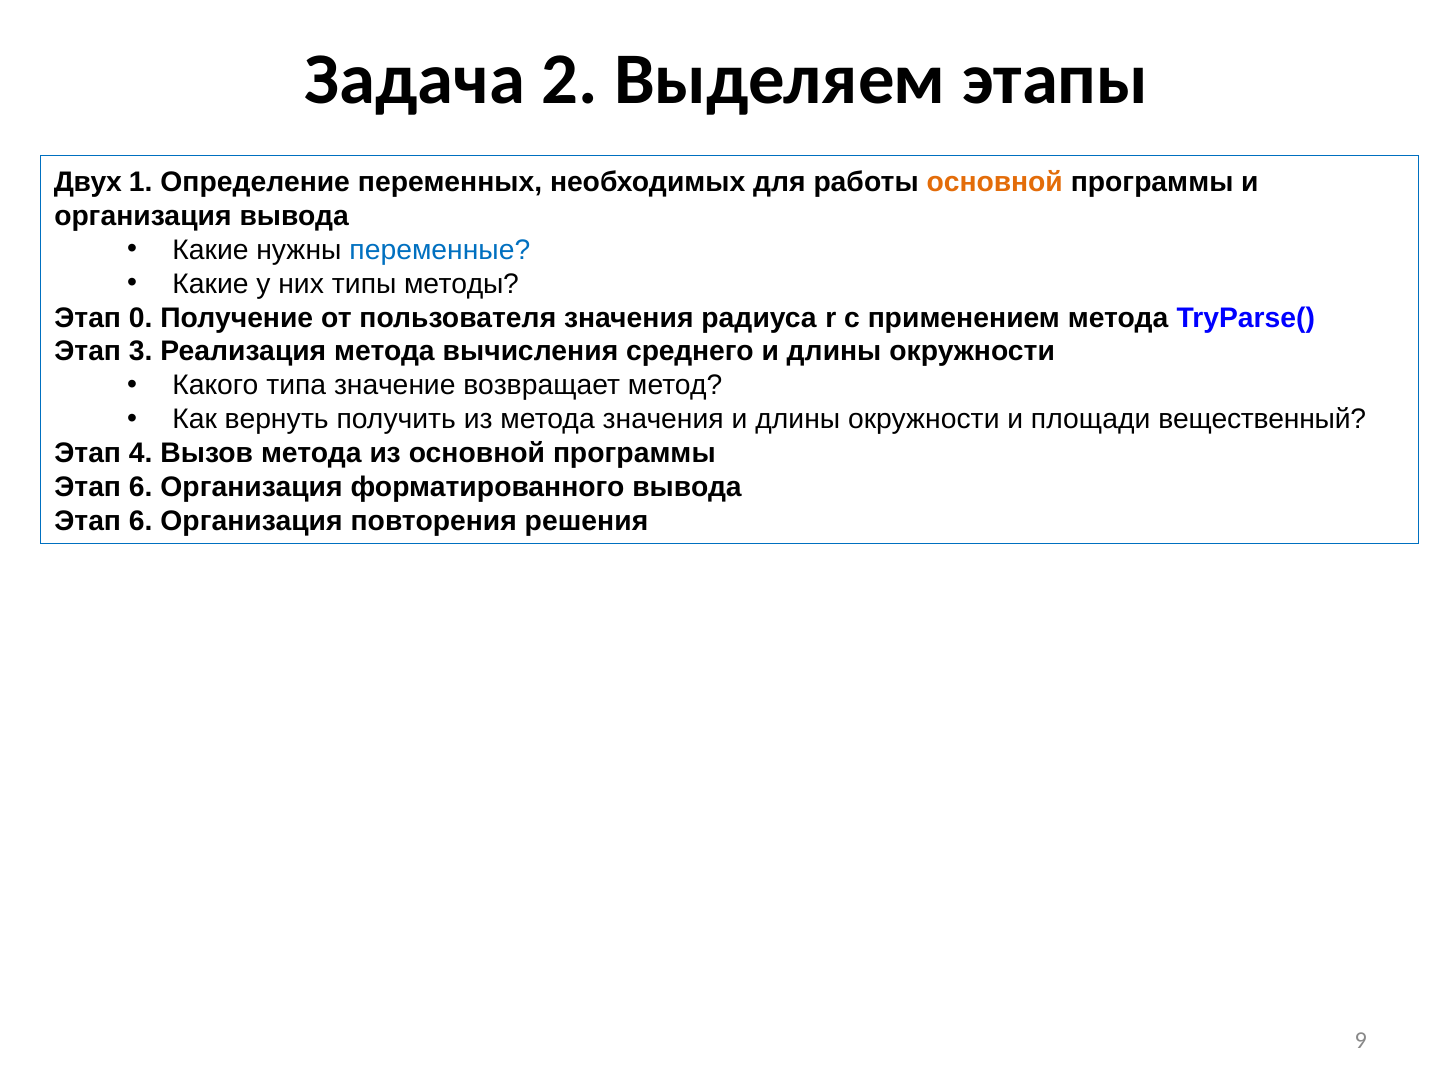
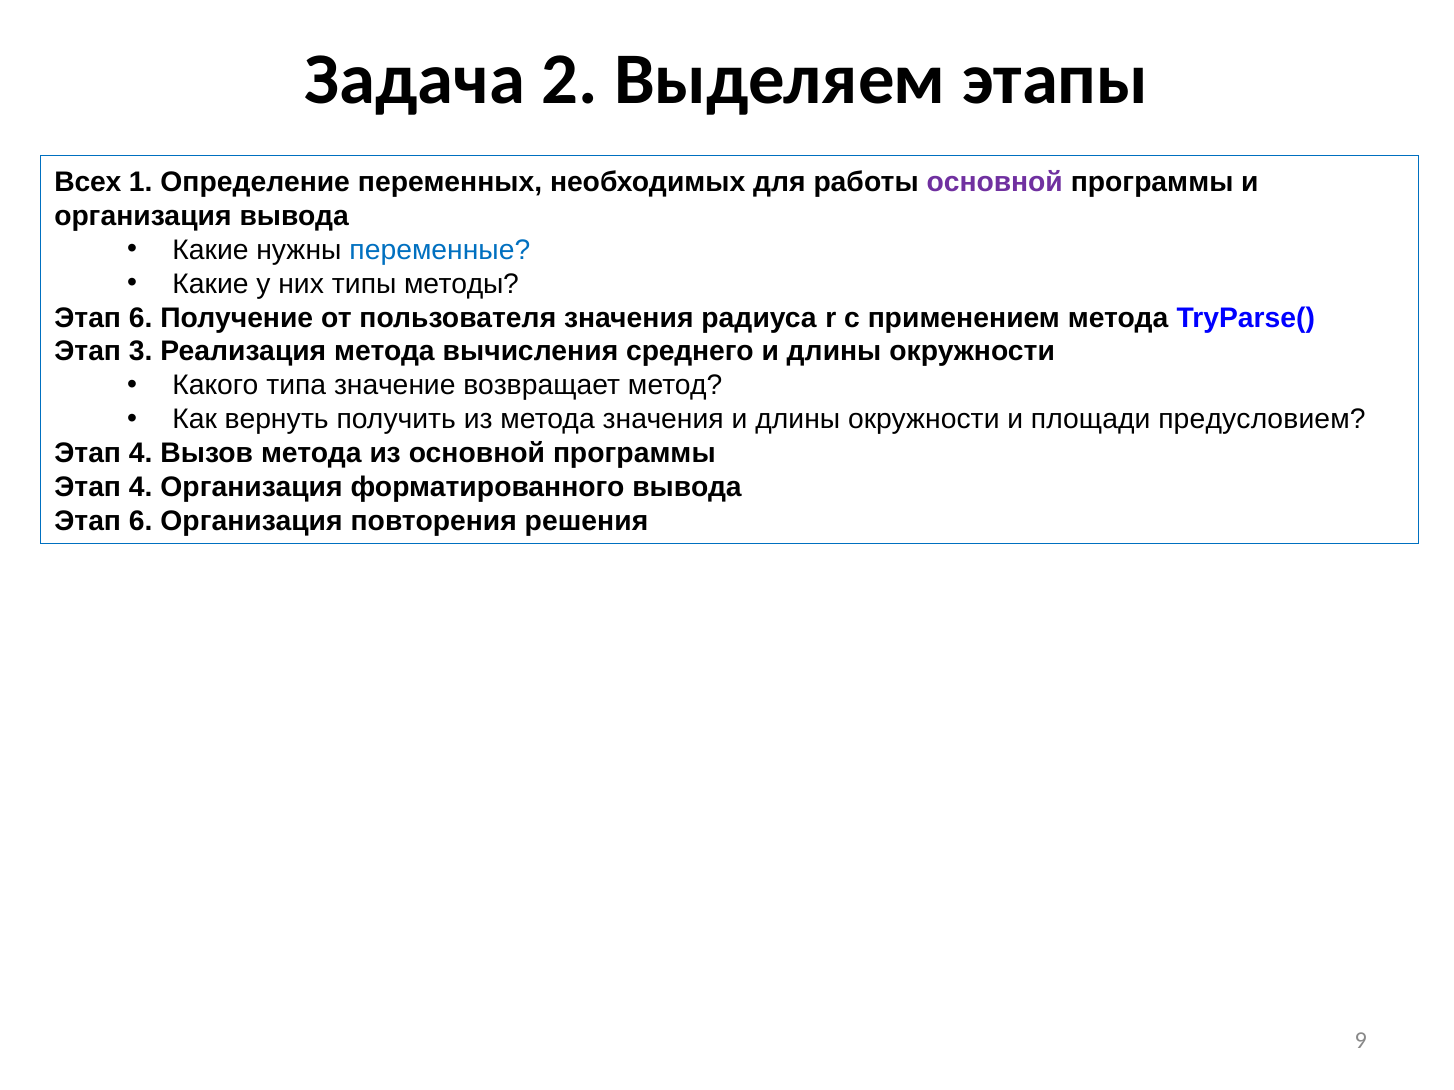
Двух: Двух -> Всех (88, 182)
основной colour: orange -> purple (995, 182)
0: 0 -> 6 (141, 318)
вещественный: вещественный -> предусловием (1262, 420)
6: 6 -> 4 (141, 488)
